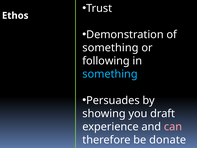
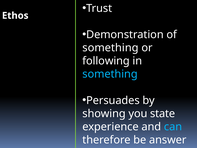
draft: draft -> state (163, 113)
can colour: pink -> light blue (173, 126)
donate: donate -> answer (168, 140)
